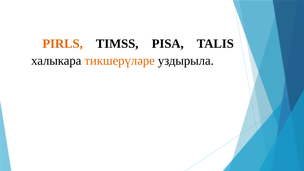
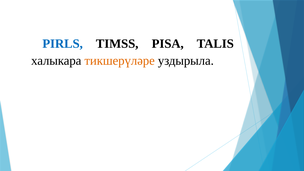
PIRLS colour: orange -> blue (63, 44)
